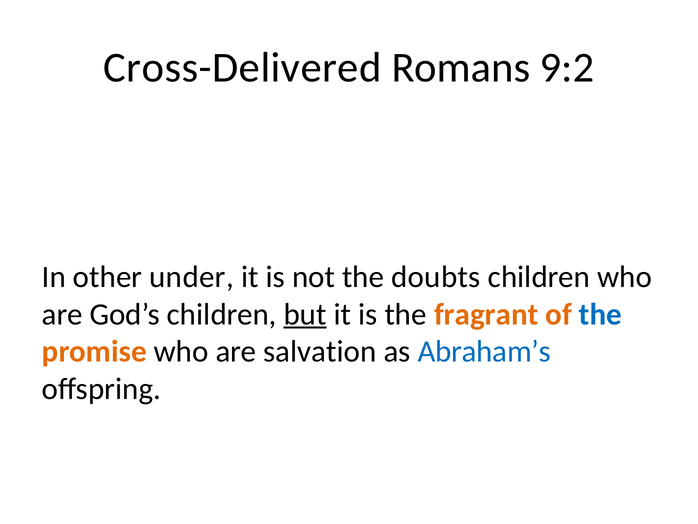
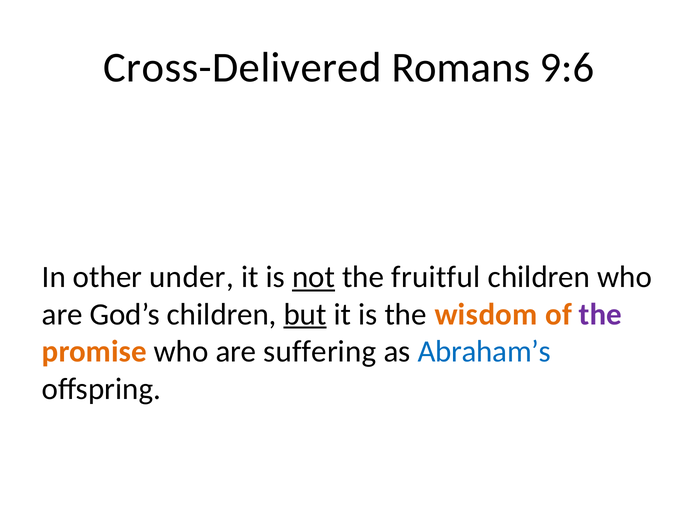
9:2: 9:2 -> 9:6 (567, 68)
not underline: none -> present (314, 277)
doubts: doubts -> fruitful (436, 277)
fragrant: fragrant -> wisdom (486, 314)
the colour: blue -> purple (600, 314)
salvation: salvation -> suffering (320, 351)
